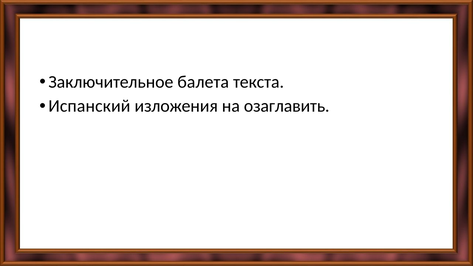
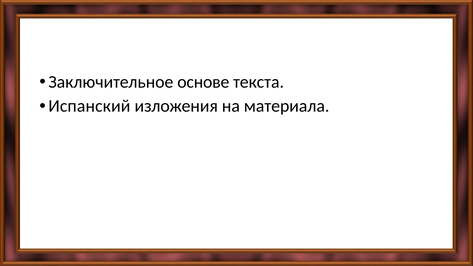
балета: балета -> основе (203, 82)
озаглавить: озаглавить -> материала (287, 106)
